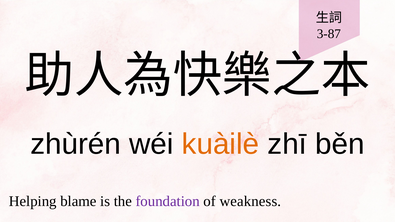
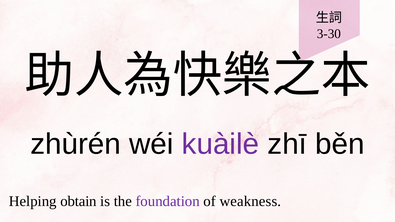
3-87: 3-87 -> 3-30 (329, 34)
kuàilè colour: orange -> purple (220, 144)
blame: blame -> obtain (78, 201)
